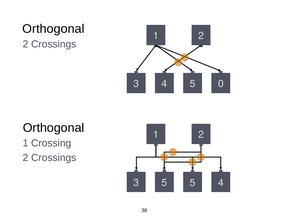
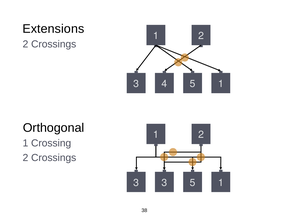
Orthogonal: Orthogonal -> Extensions (53, 29)
4 5 0: 0 -> 1 (221, 84)
3 5: 5 -> 3 (164, 182)
4: 4 -> 1 (221, 182)
